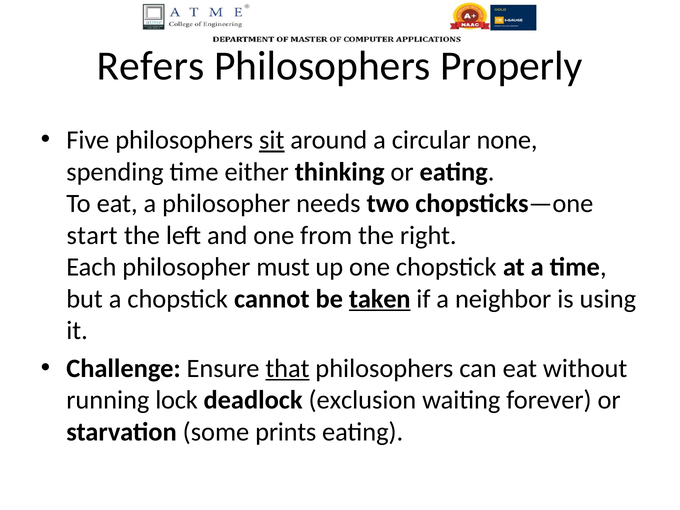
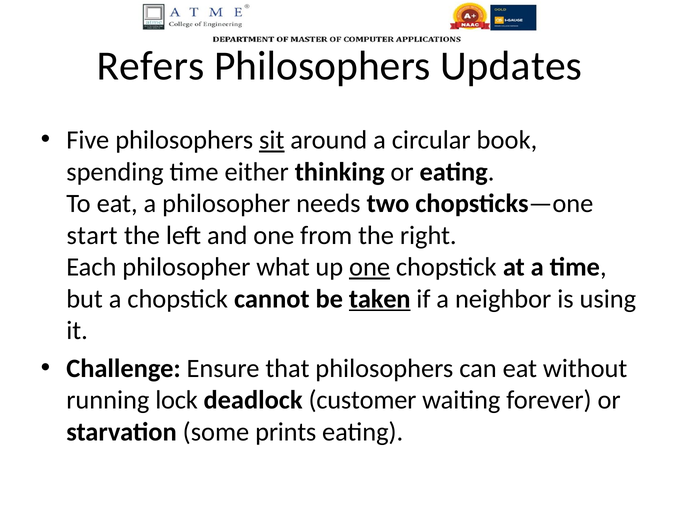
Properly: Properly -> Updates (511, 66)
none: none -> book (507, 140)
must: must -> what (283, 267)
one underline: none -> present (370, 267)
that underline: present -> none (287, 368)
exclusion: exclusion -> customer (362, 400)
